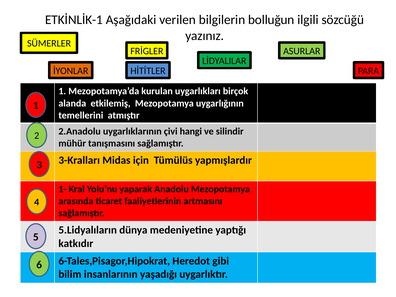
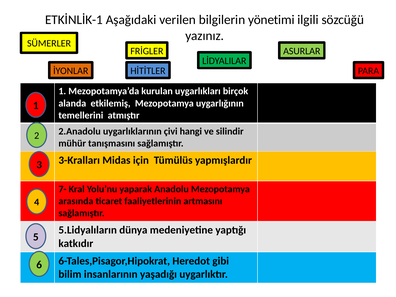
bolluğun: bolluğun -> yönetimi (271, 20)
1-: 1- -> 7- (62, 189)
